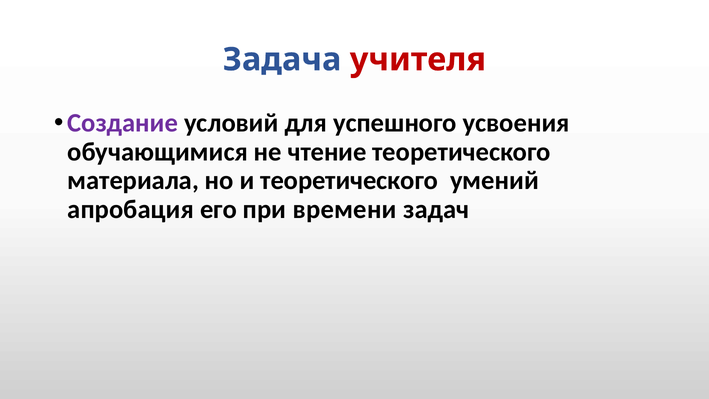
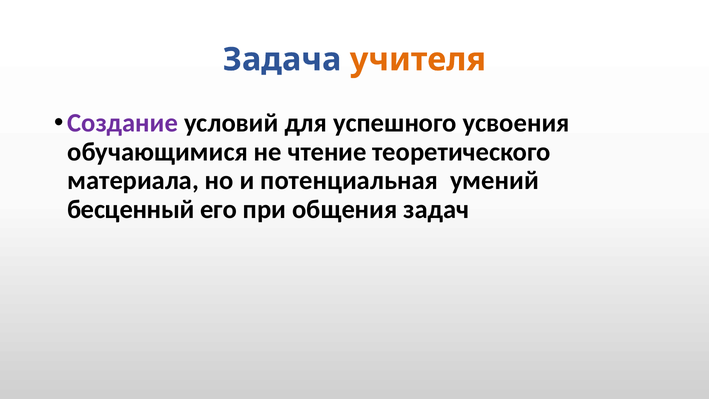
учителя colour: red -> orange (418, 60)
и теоретического: теоретического -> потенциальная (349, 180)
апробация: апробация -> бесценный (131, 209)
времени: времени -> общения (345, 209)
